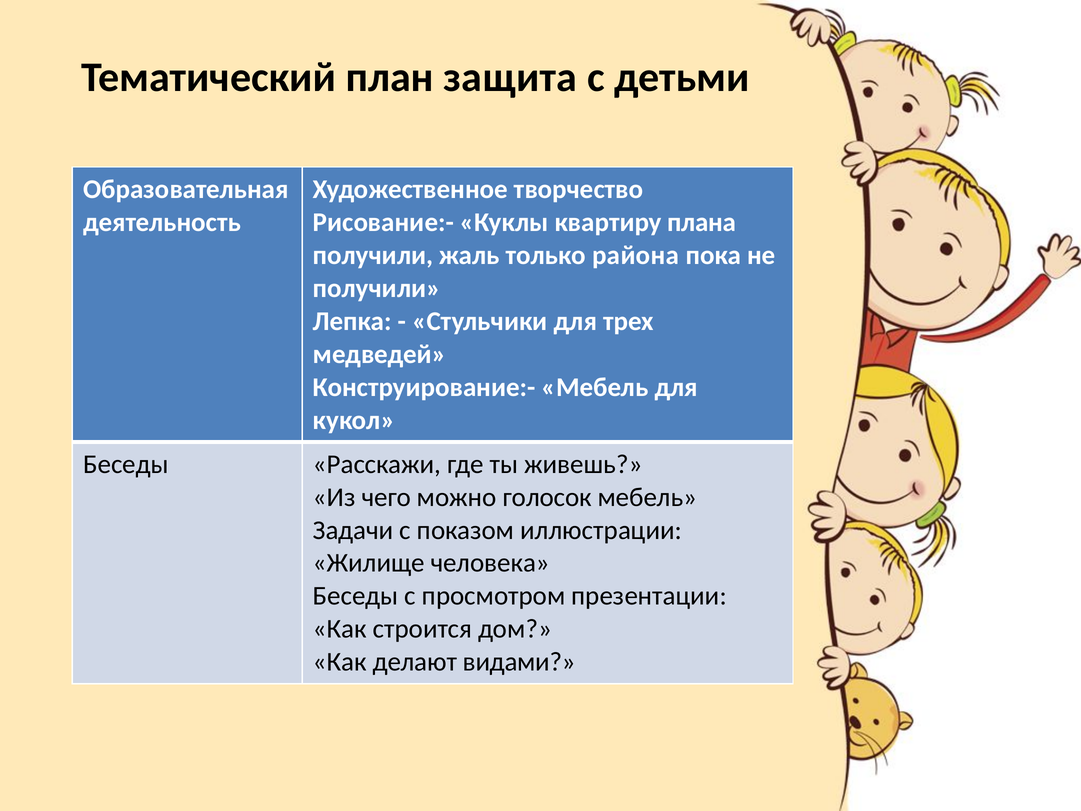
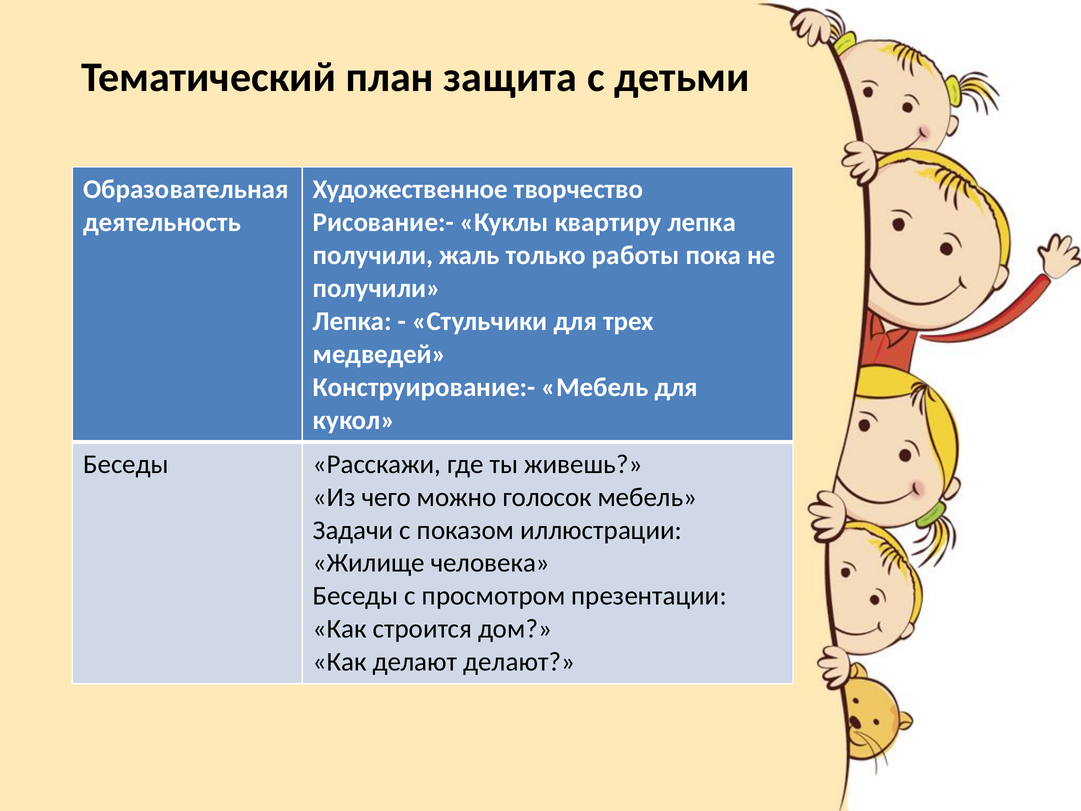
квартиру плана: плана -> лепка (702, 222)
района: района -> работы (636, 255)
делают видами: видами -> делают (519, 662)
